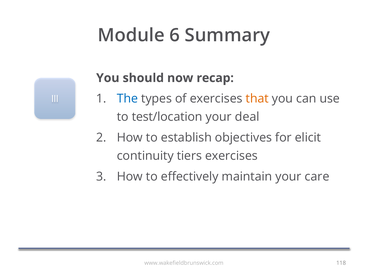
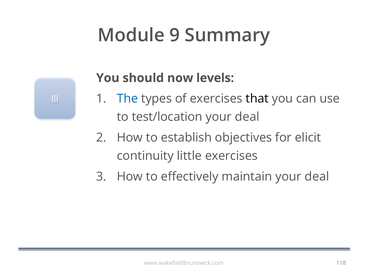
6: 6 -> 9 (175, 35)
recap: recap -> levels (215, 78)
that colour: orange -> black (257, 99)
tiers: tiers -> little (189, 156)
maintain your care: care -> deal (317, 177)
